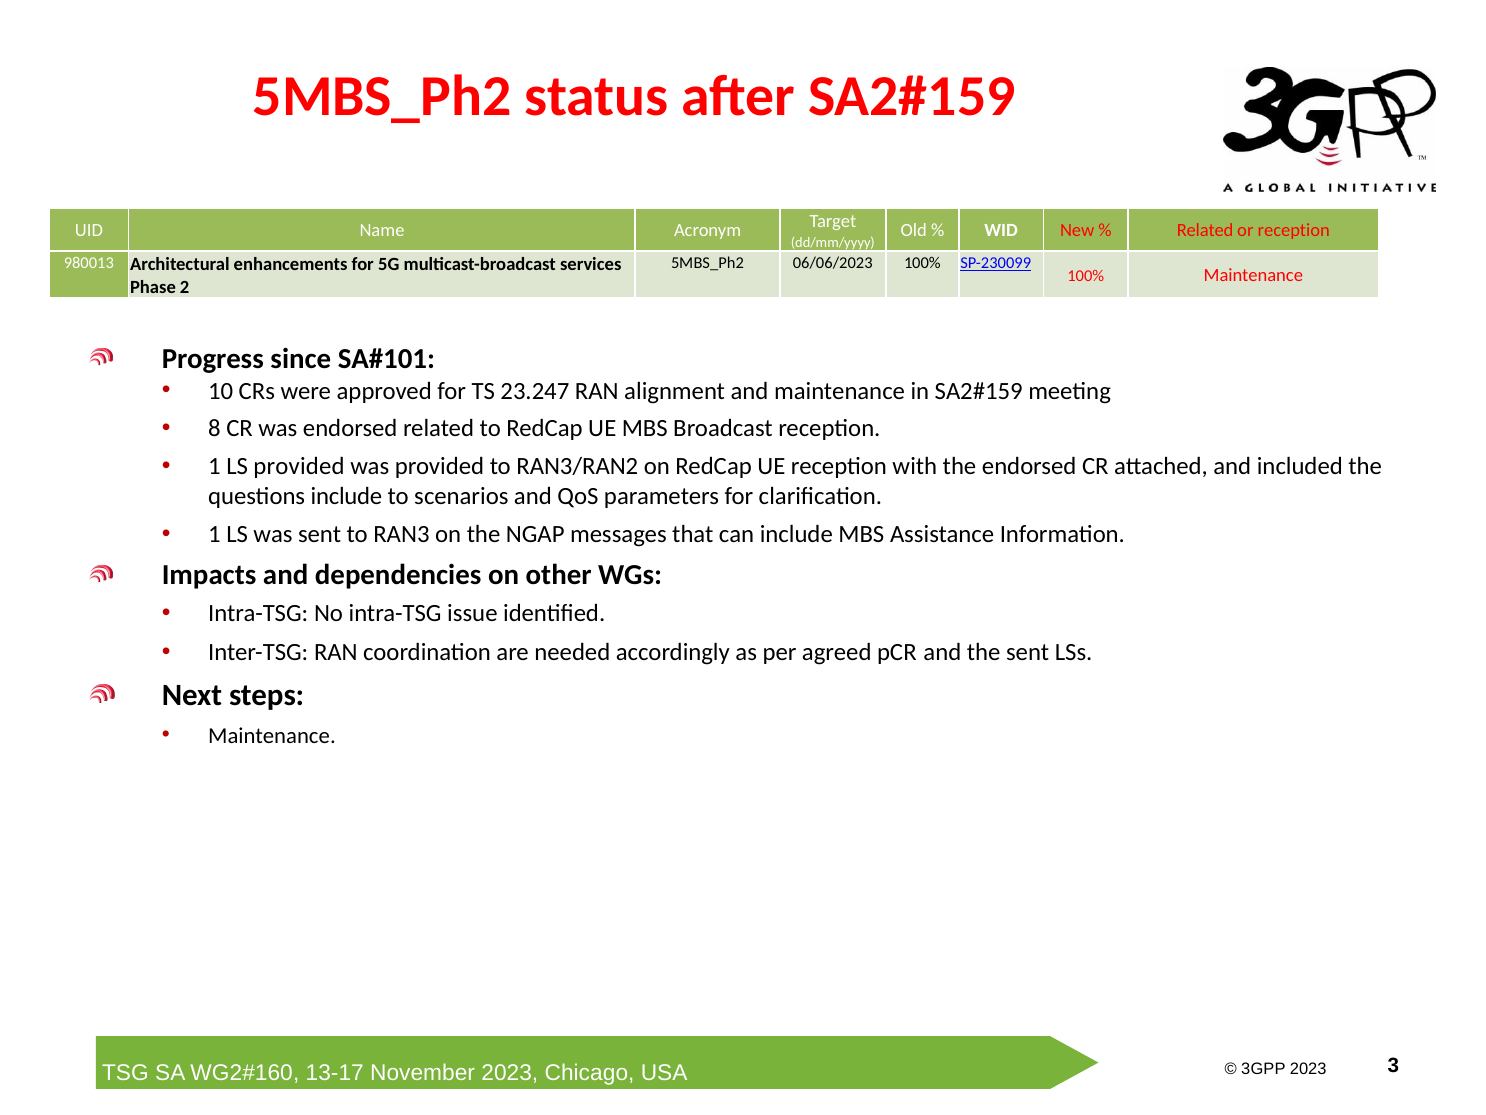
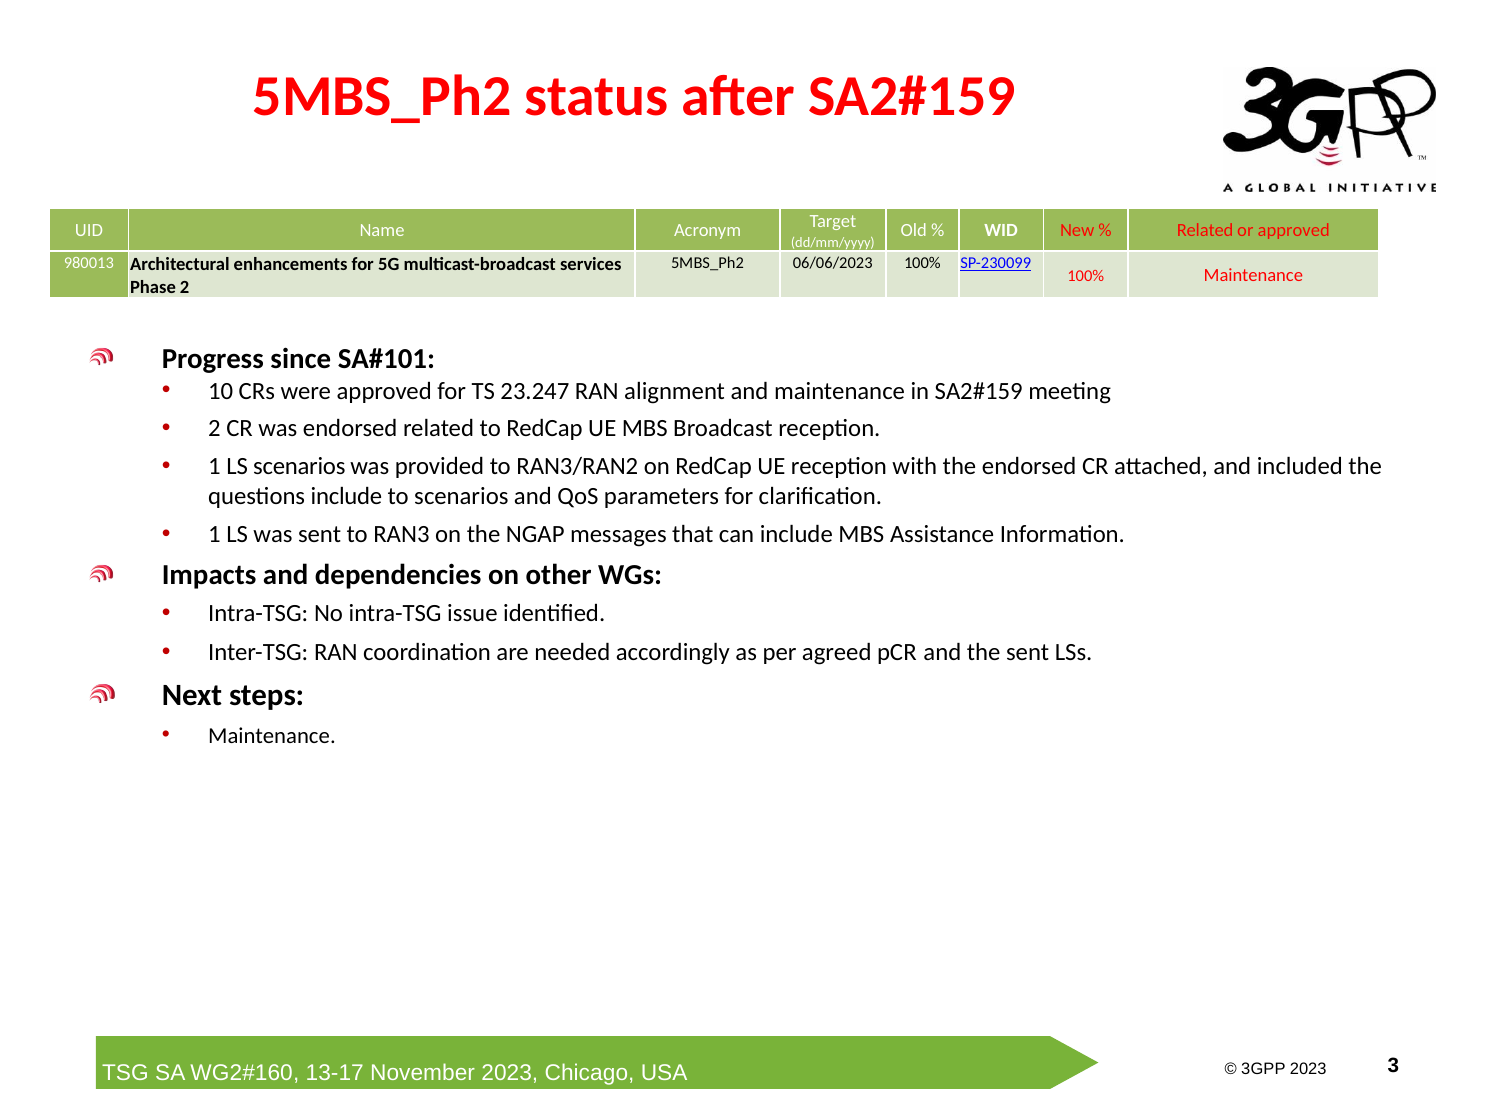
or reception: reception -> approved (1294, 231)
8: 8 -> 2 (214, 429)
LS provided: provided -> scenarios (299, 467)
